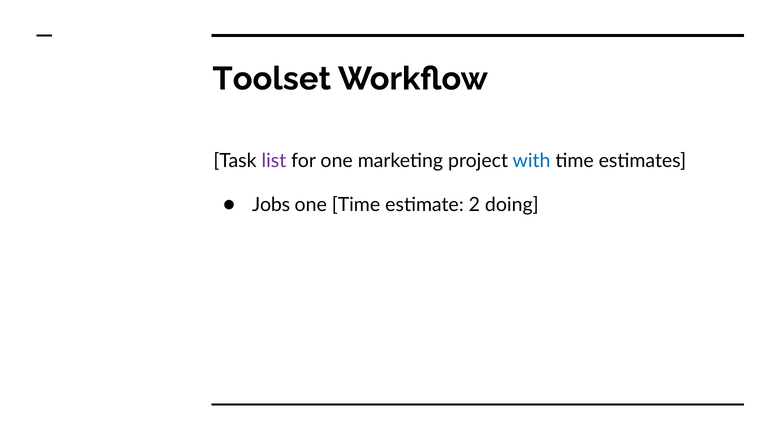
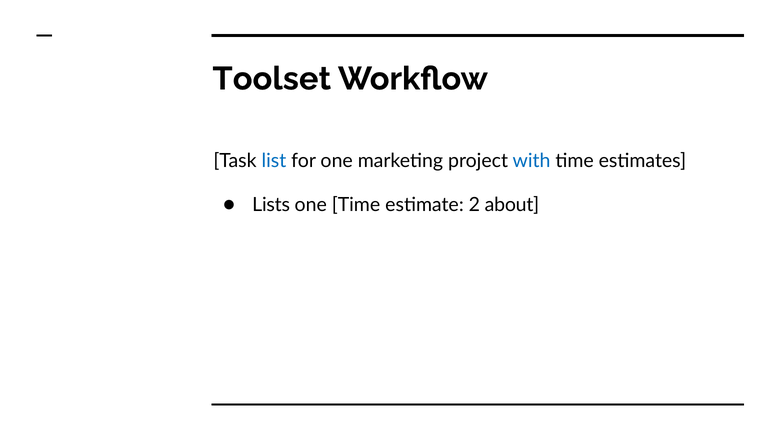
list colour: purple -> blue (274, 160)
Jobs: Jobs -> Lists (271, 205)
doing: doing -> about (512, 205)
